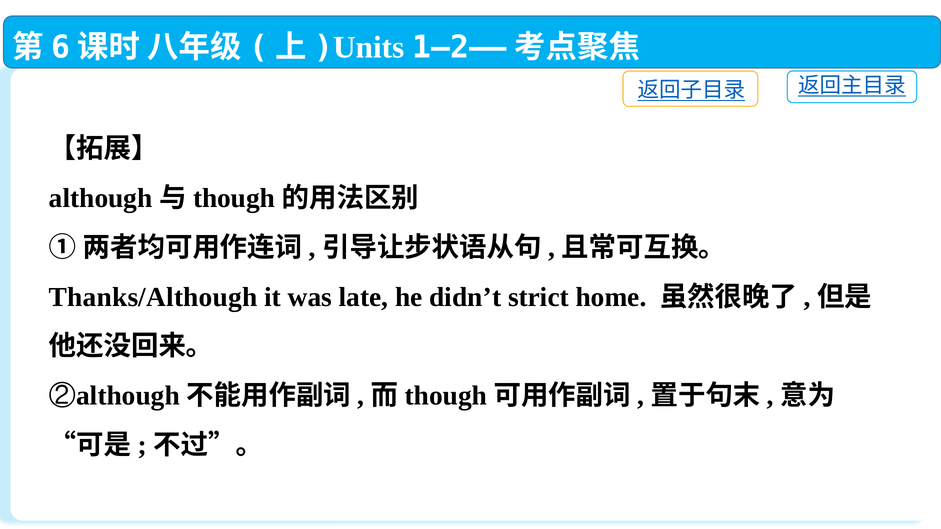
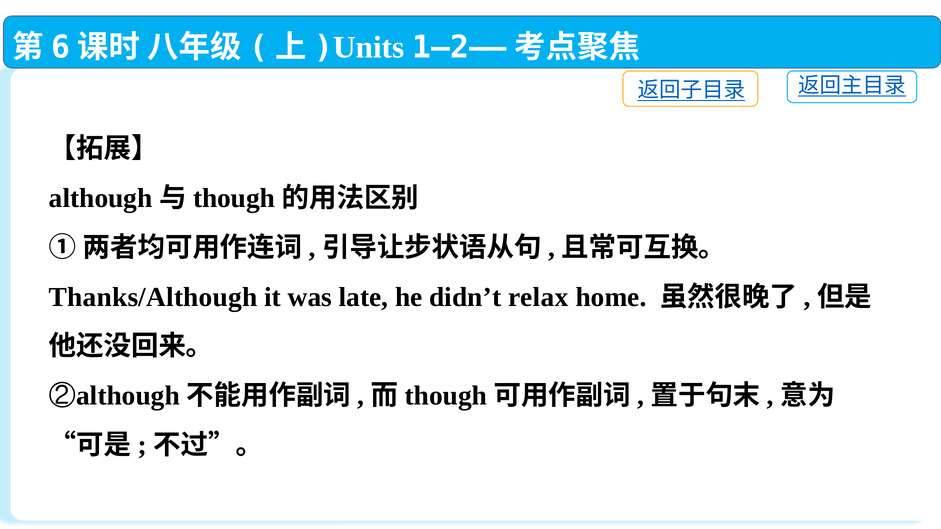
strict: strict -> relax (538, 297)
